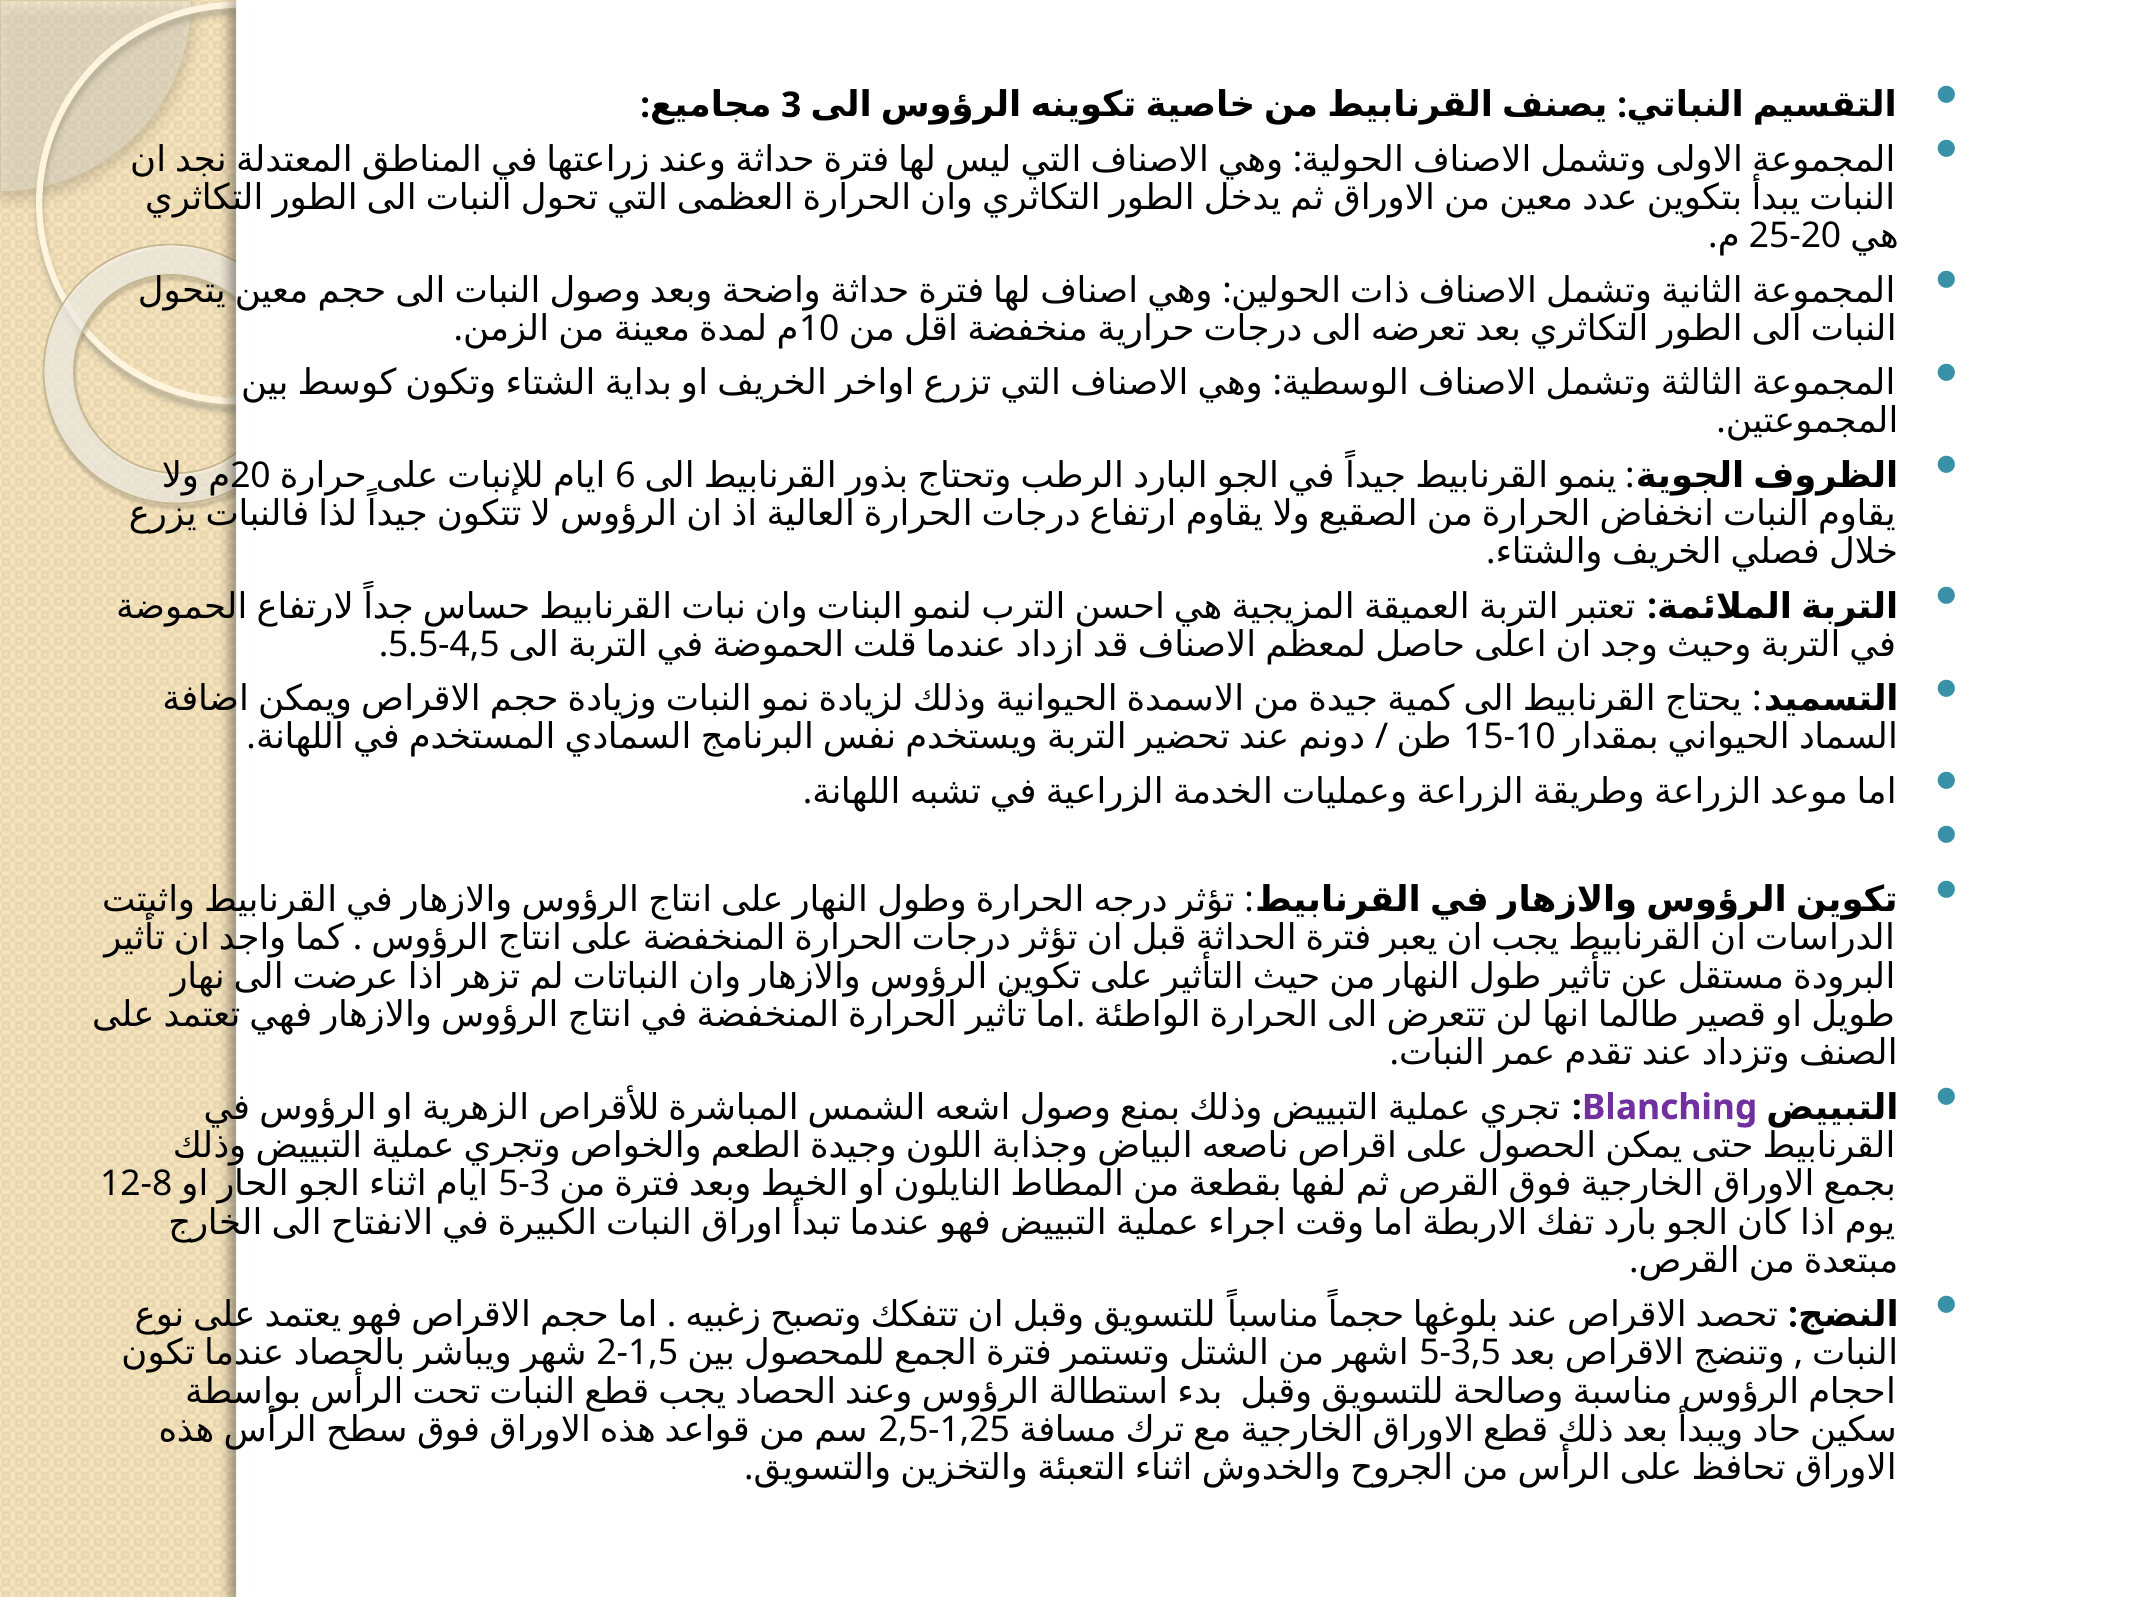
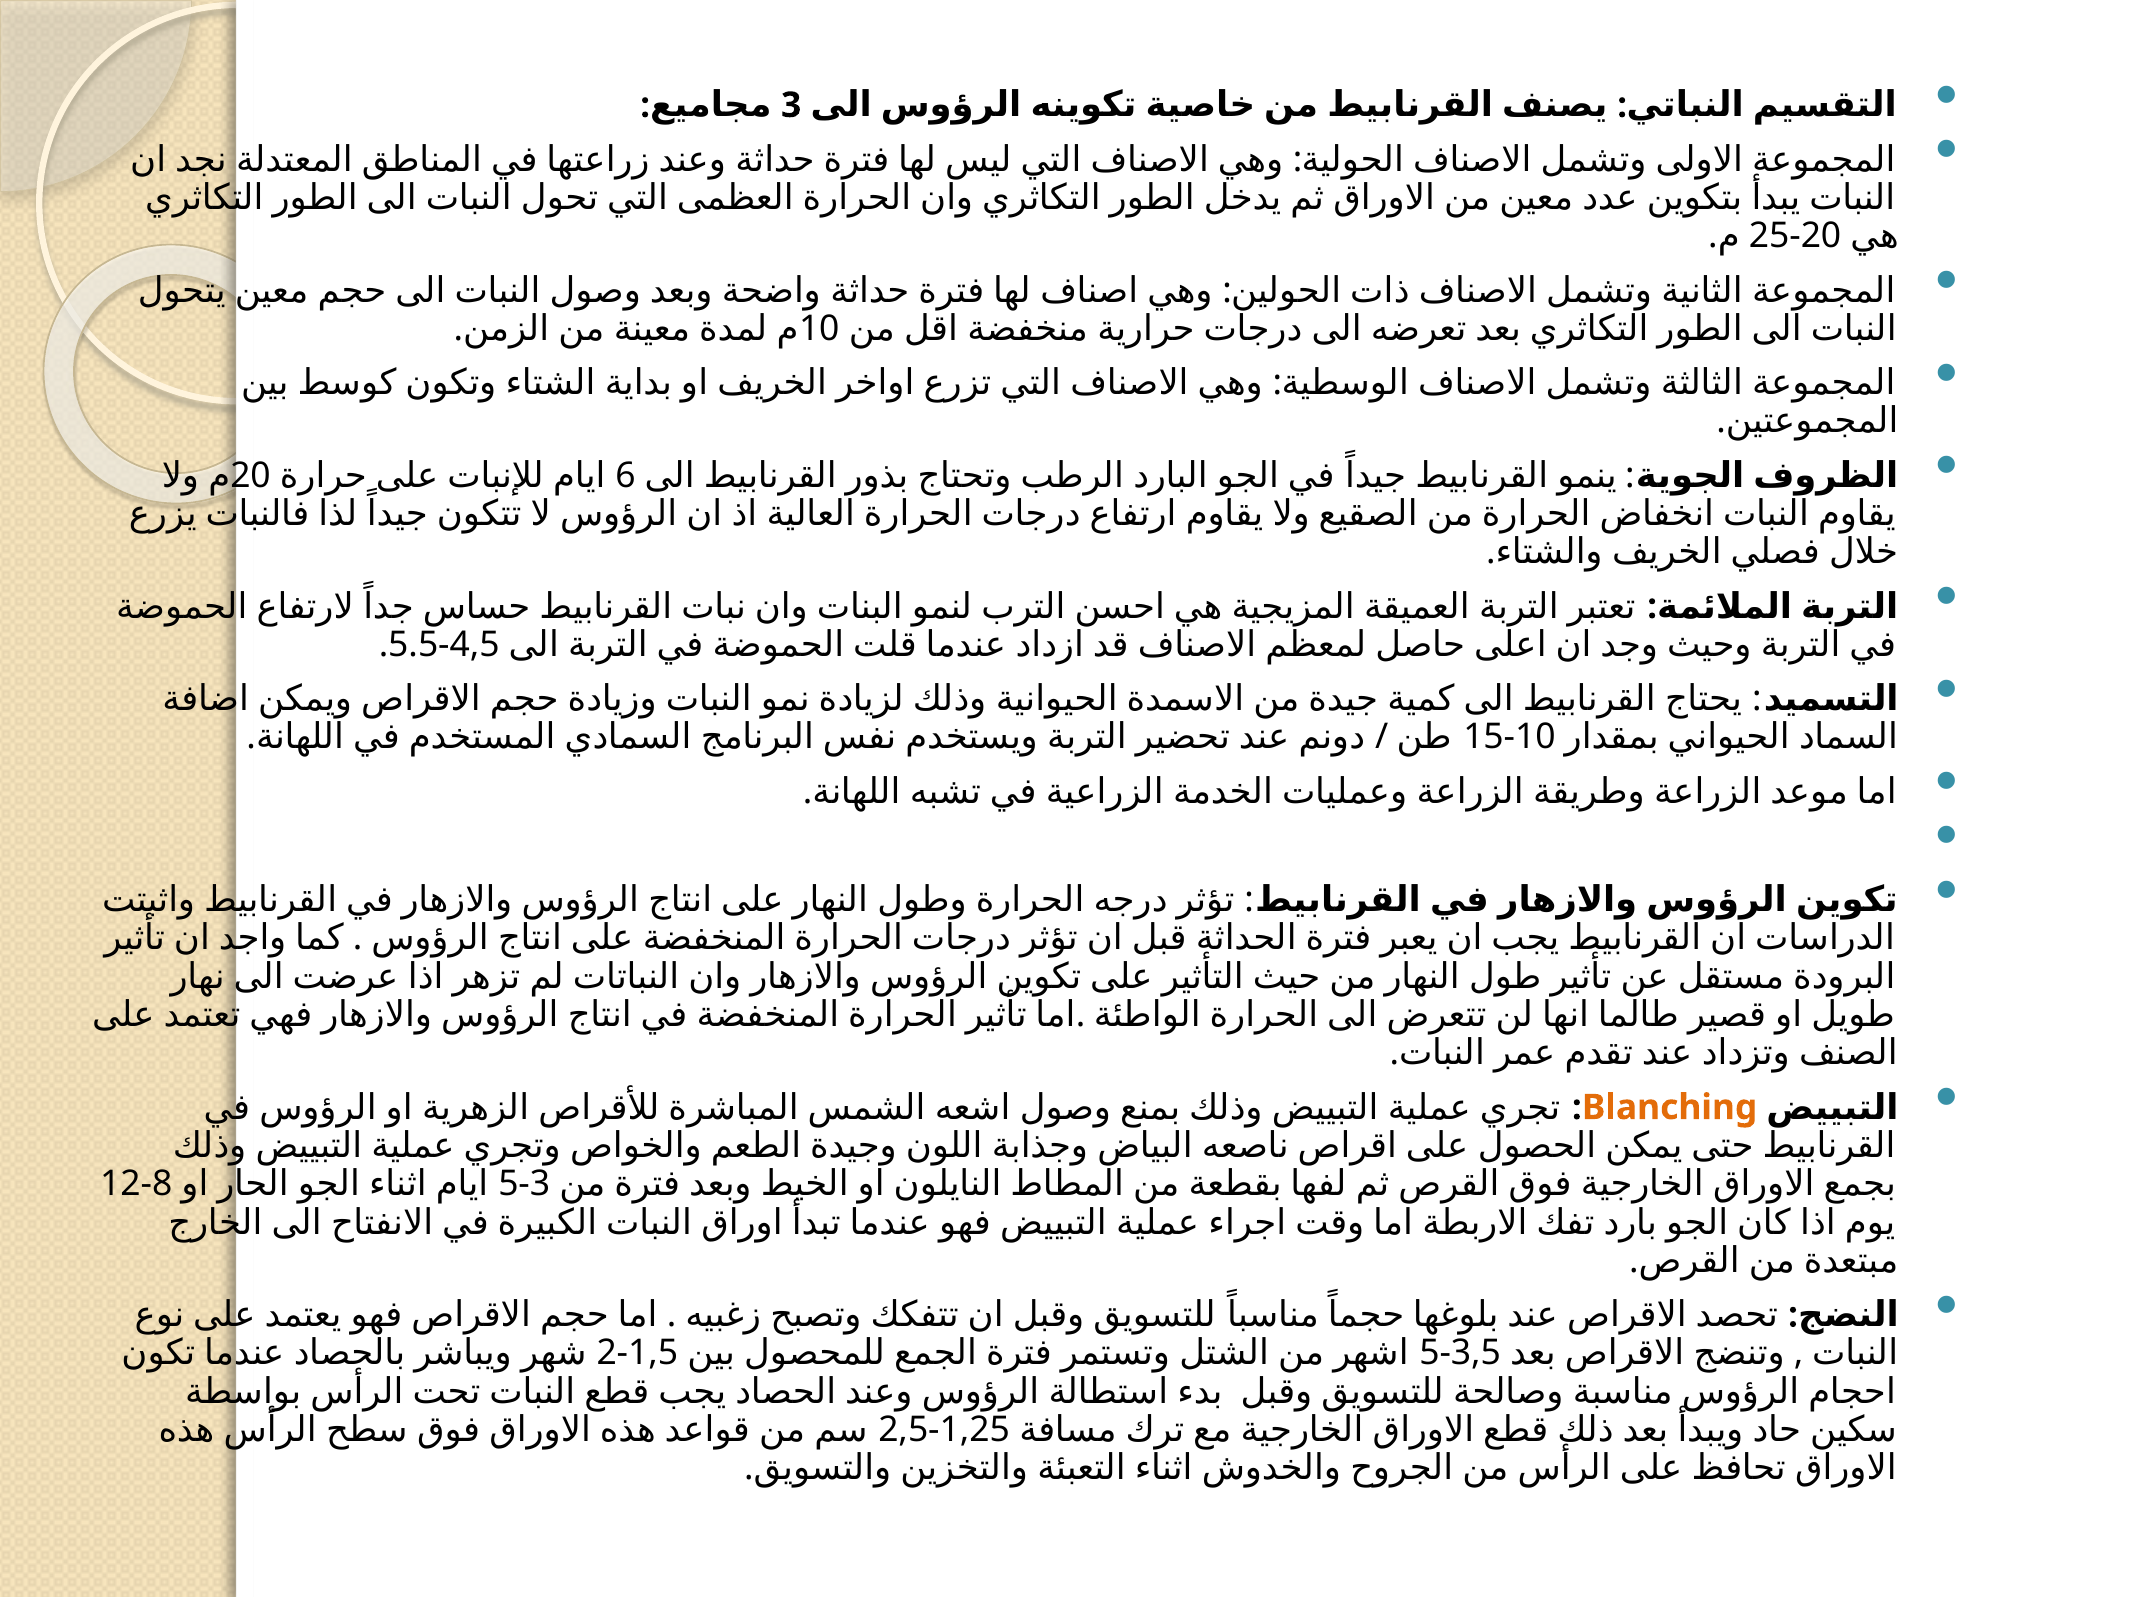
Blanching colour: purple -> orange (1670, 1107)
